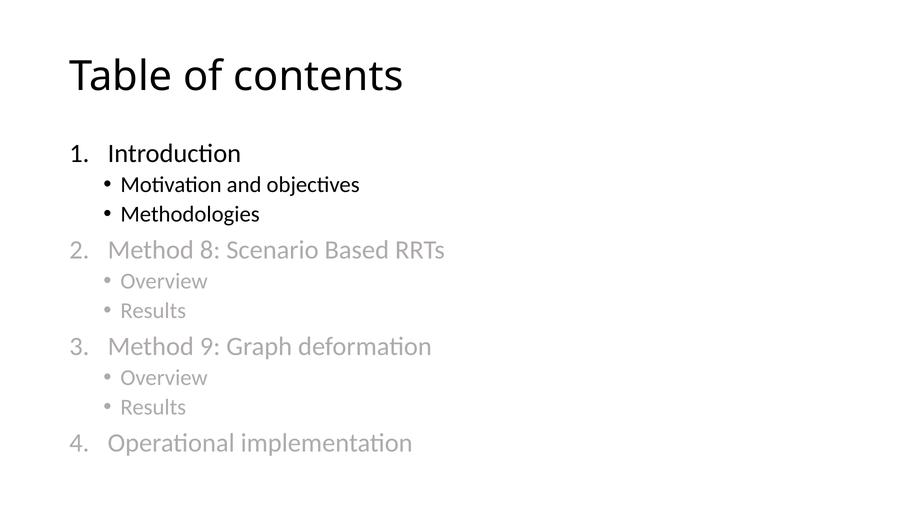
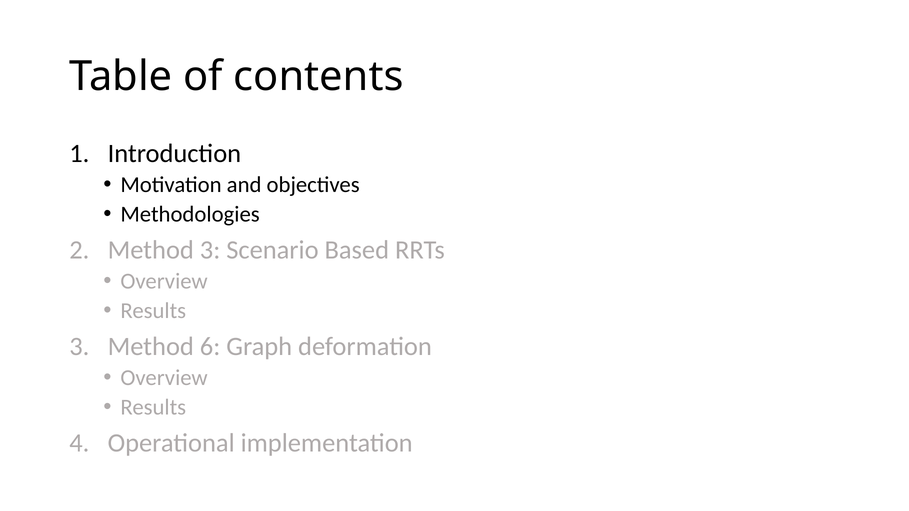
Method 8: 8 -> 3 (210, 250)
9: 9 -> 6 (210, 347)
